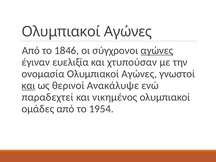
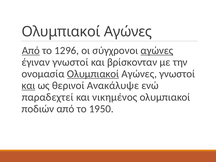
Από underline: none -> present (31, 50)
1846: 1846 -> 1296 (67, 50)
έγιναν ευελιξία: ευελιξία -> γνωστοί (70, 62)
χτυπούσαν: χτυπούσαν -> βρίσκονταν (132, 62)
Ολυμπιακοί underline: none -> present (93, 74)
ομάδες: ομάδες -> ποδιών (38, 109)
1954: 1954 -> 1950 (101, 109)
